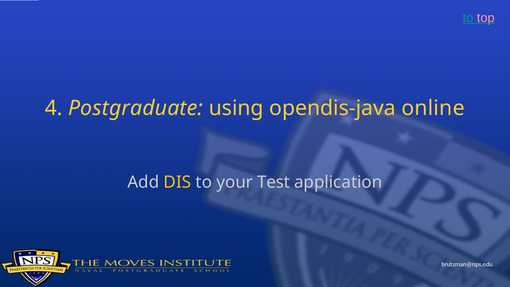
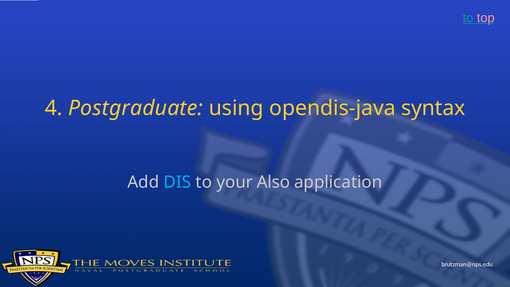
online: online -> syntax (433, 108)
DIS colour: yellow -> light blue (177, 182)
Test: Test -> Also (274, 182)
